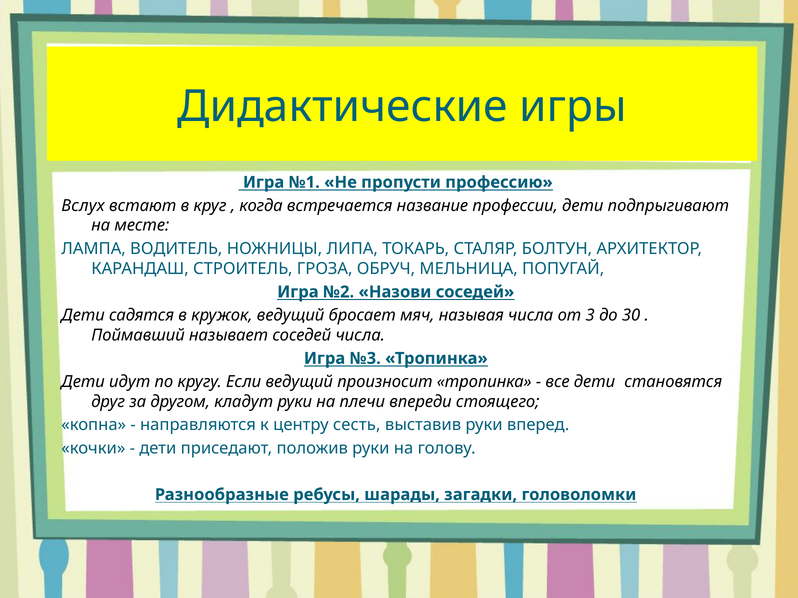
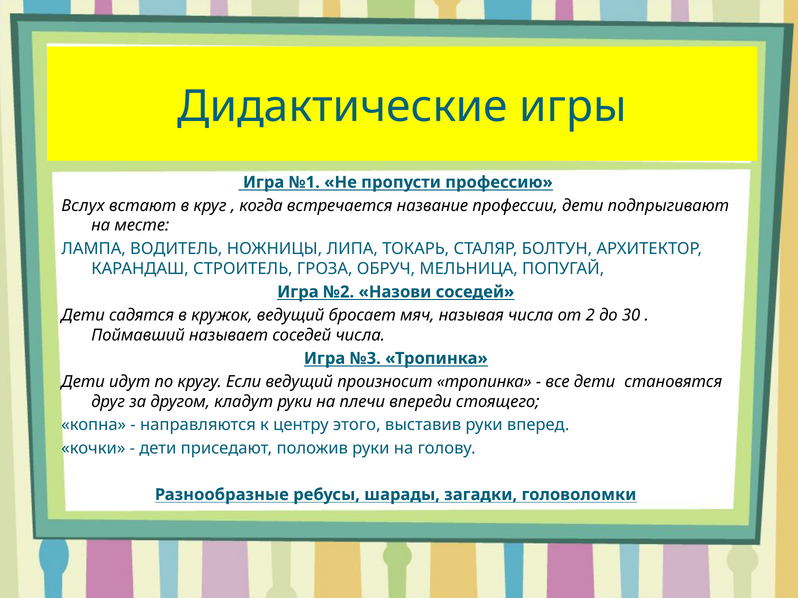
3: 3 -> 2 (590, 315)
сесть: сесть -> этого (357, 425)
